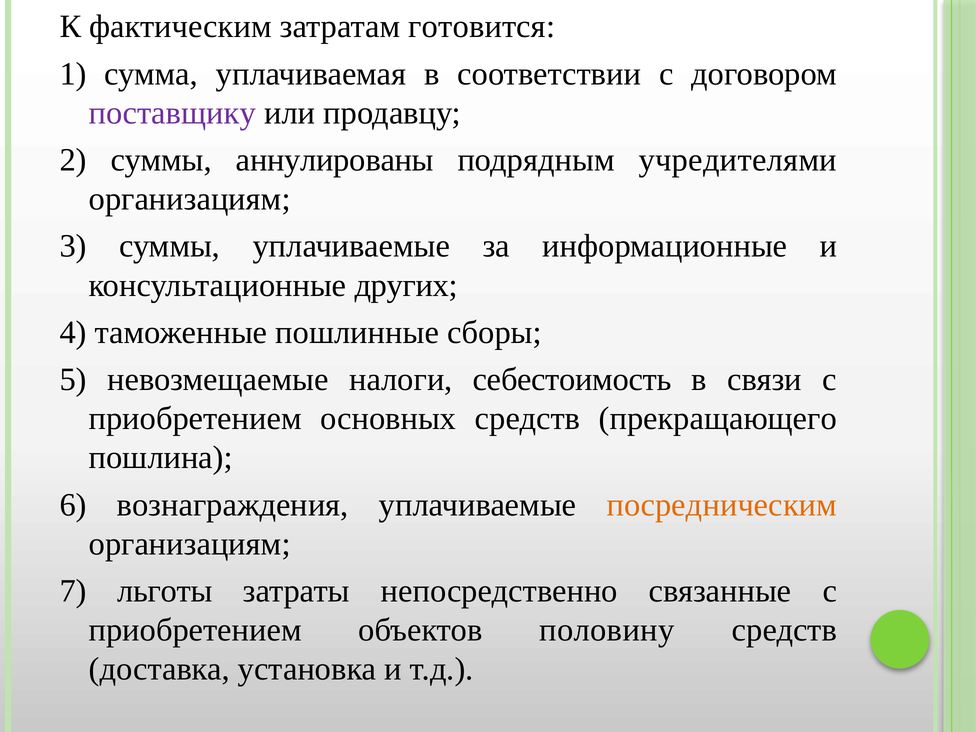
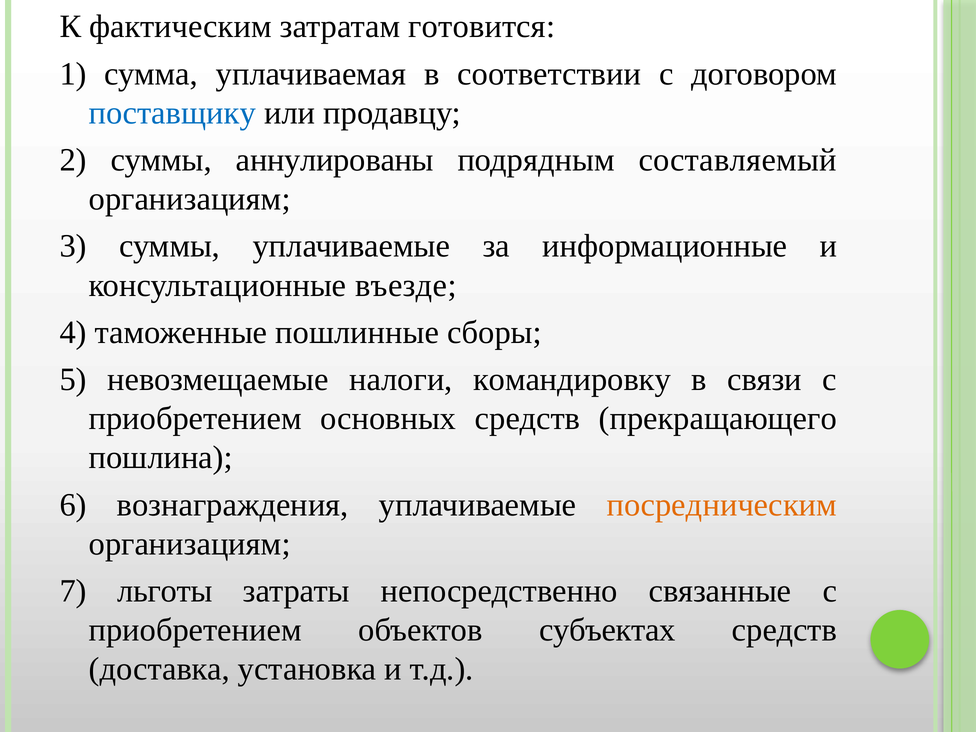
поставщику colour: purple -> blue (172, 113)
учредителями: учредителями -> составляемый (738, 160)
других: других -> въезде (406, 285)
себестоимость: себестоимость -> командировку (572, 380)
половину: половину -> субъектах (607, 630)
